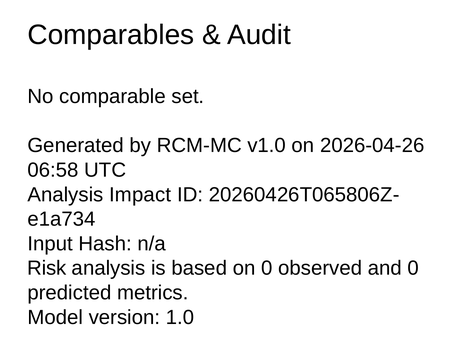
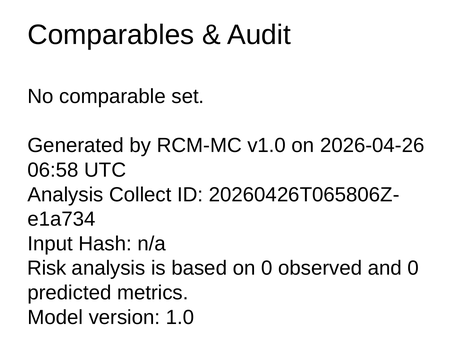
Impact: Impact -> Collect (140, 194)
